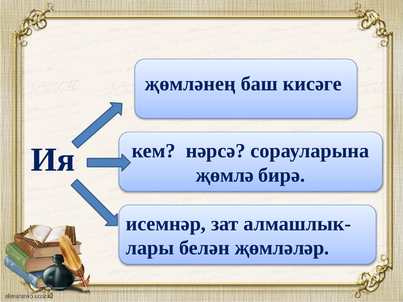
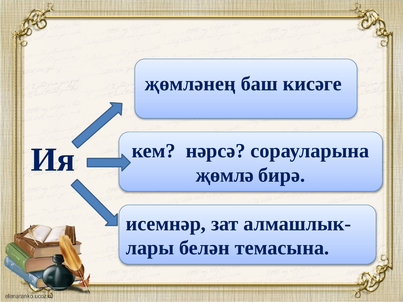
җөмләләр: җөмләләр -> темасына (282, 248)
